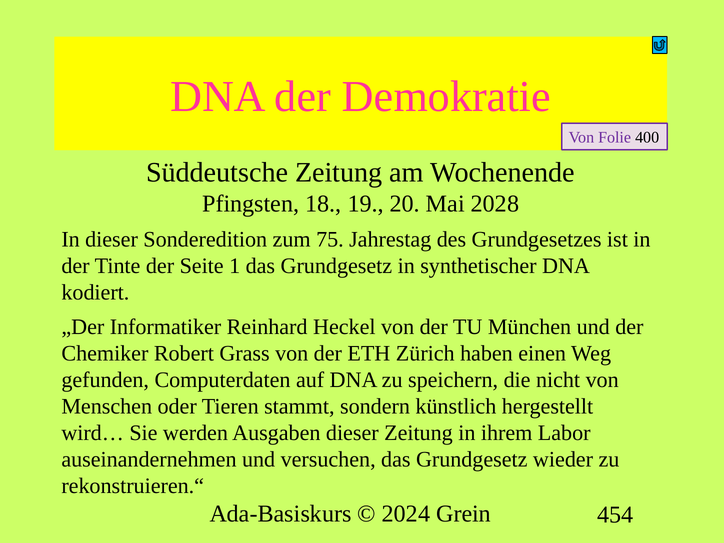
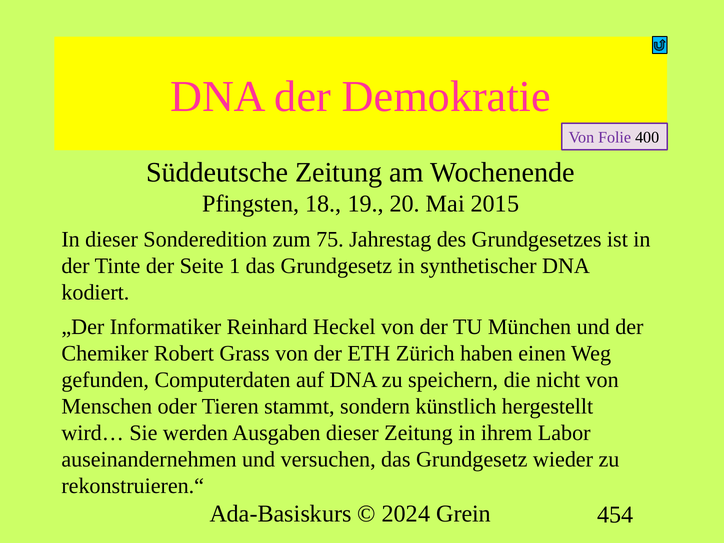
2028: 2028 -> 2015 (495, 204)
